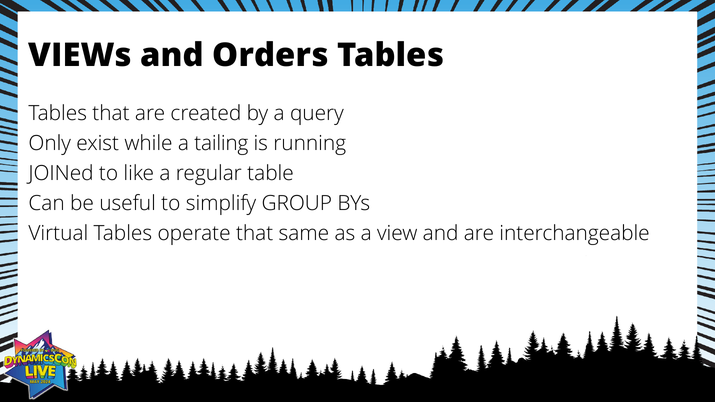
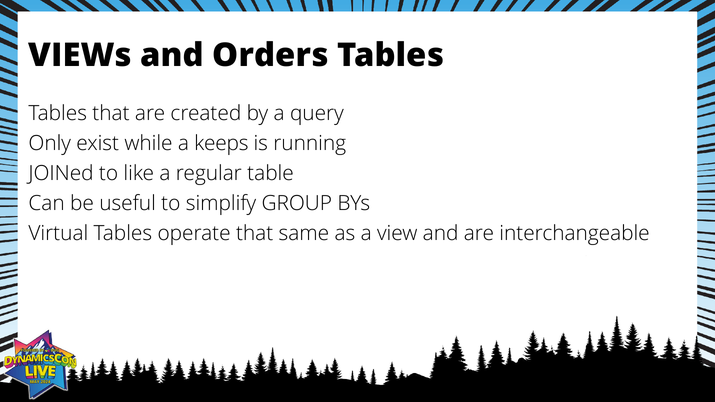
tailing: tailing -> keeps (221, 144)
